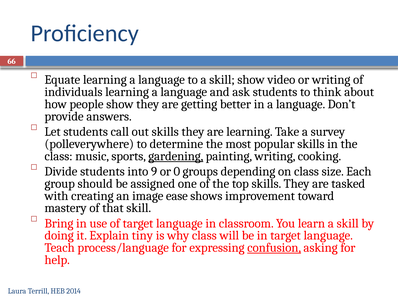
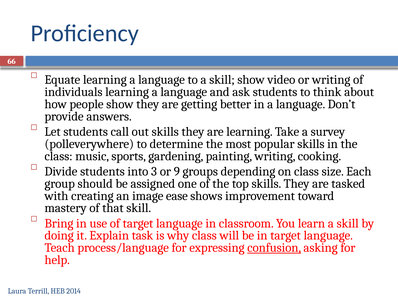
gardening underline: present -> none (176, 156)
9: 9 -> 3 (154, 171)
0: 0 -> 9 (177, 171)
tiny: tiny -> task (143, 235)
